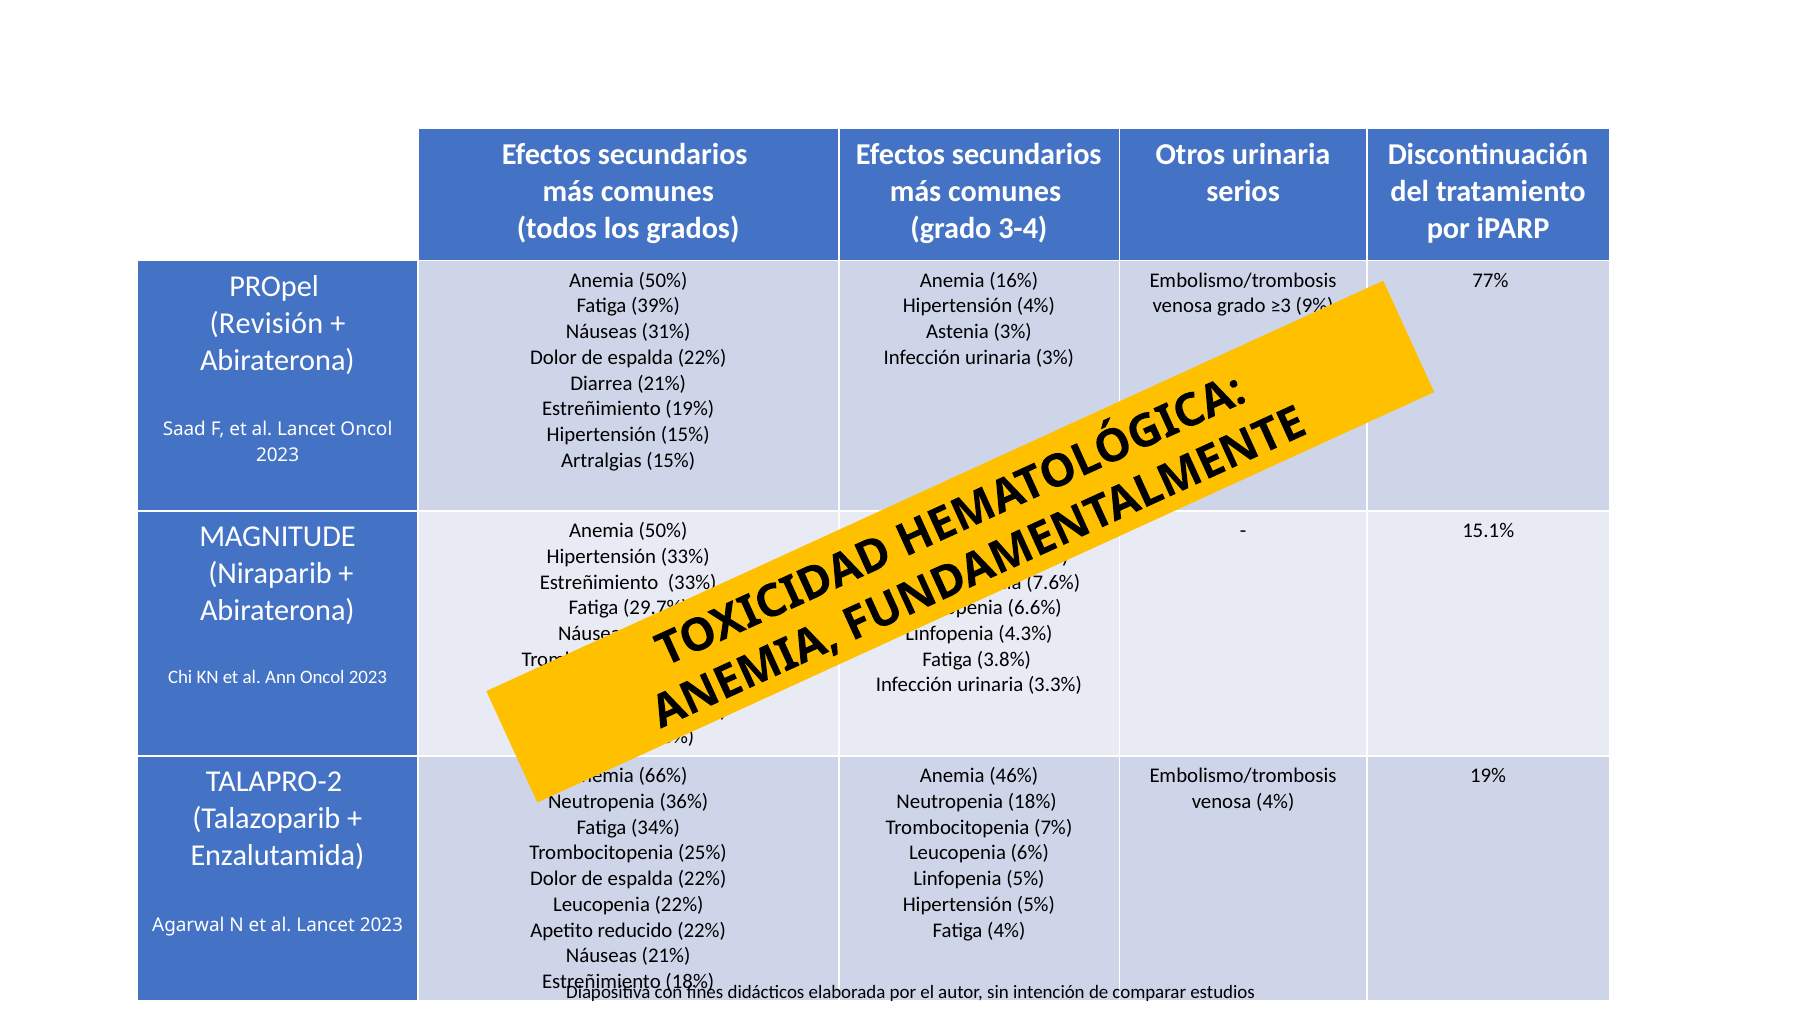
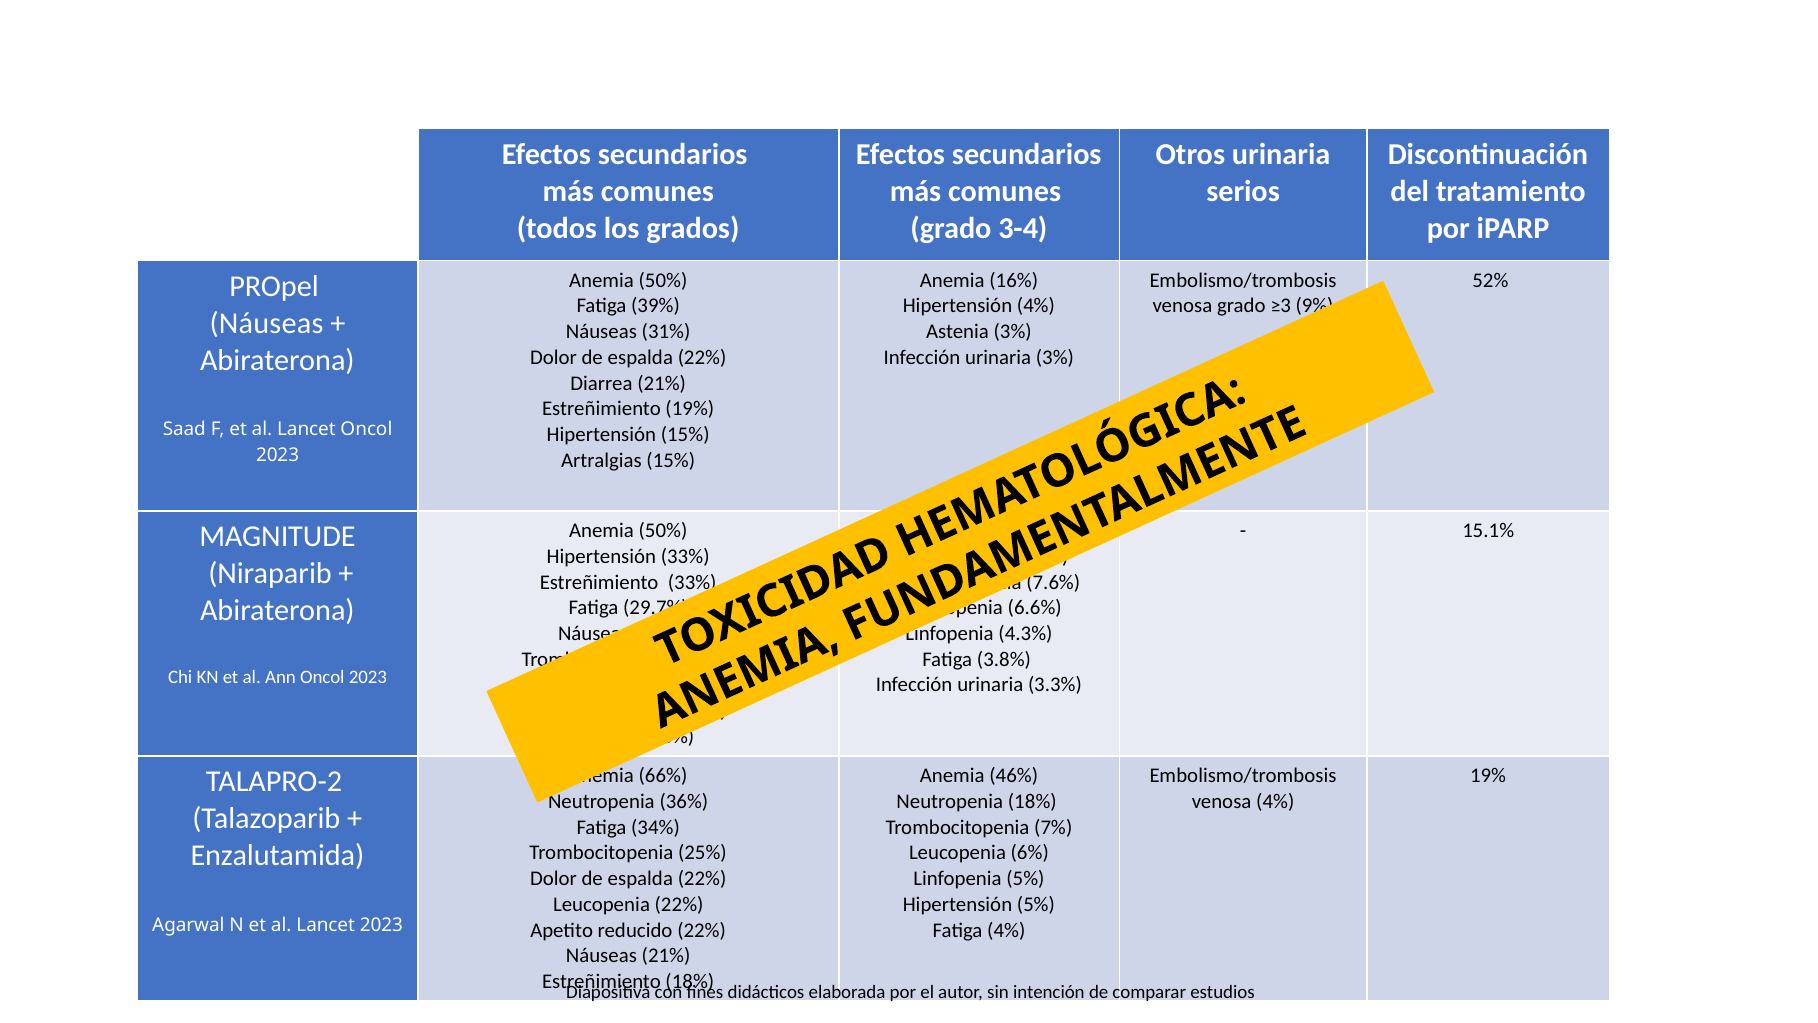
77%: 77% -> 52% (1490, 280)
Revisión: Revisión -> Náuseas (266, 323)
